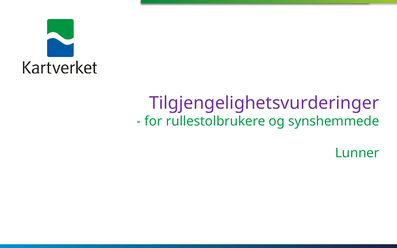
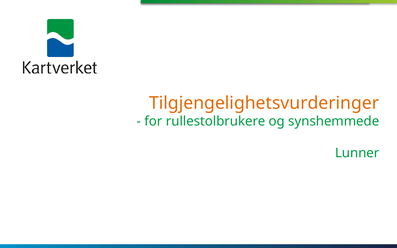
Tilgjengelighetsvurderinger colour: purple -> orange (264, 103)
